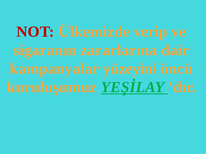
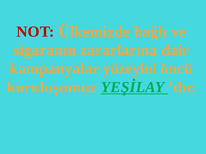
verip: verip -> bağlı (150, 32)
